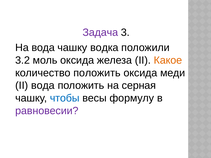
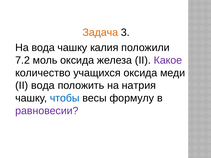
Задача colour: purple -> orange (100, 32)
водка: водка -> калия (104, 48)
3.2: 3.2 -> 7.2 (23, 60)
Какое colour: orange -> purple (168, 60)
количество положить: положить -> учащихся (97, 73)
серная: серная -> натрия (139, 86)
